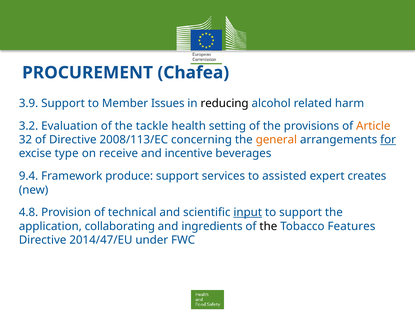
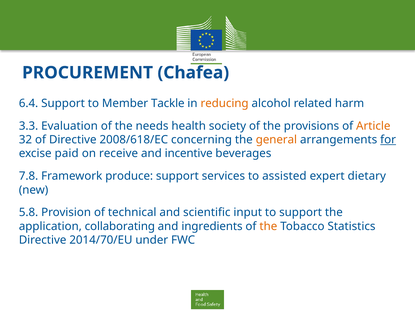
3.9: 3.9 -> 6.4 (29, 103)
Issues: Issues -> Tackle (168, 103)
reducing colour: black -> orange (225, 103)
3.2: 3.2 -> 3.3 (29, 126)
tackle: tackle -> needs (152, 126)
setting: setting -> society (227, 126)
2008/113/EC: 2008/113/EC -> 2008/618/EC (134, 140)
type: type -> paid (67, 154)
9.4: 9.4 -> 7.8 (29, 176)
creates: creates -> dietary (367, 176)
4.8: 4.8 -> 5.8 (29, 213)
input underline: present -> none (248, 213)
the colour: black -> orange (268, 226)
Features: Features -> Statistics (352, 226)
2014/47/EU: 2014/47/EU -> 2014/70/EU (101, 240)
